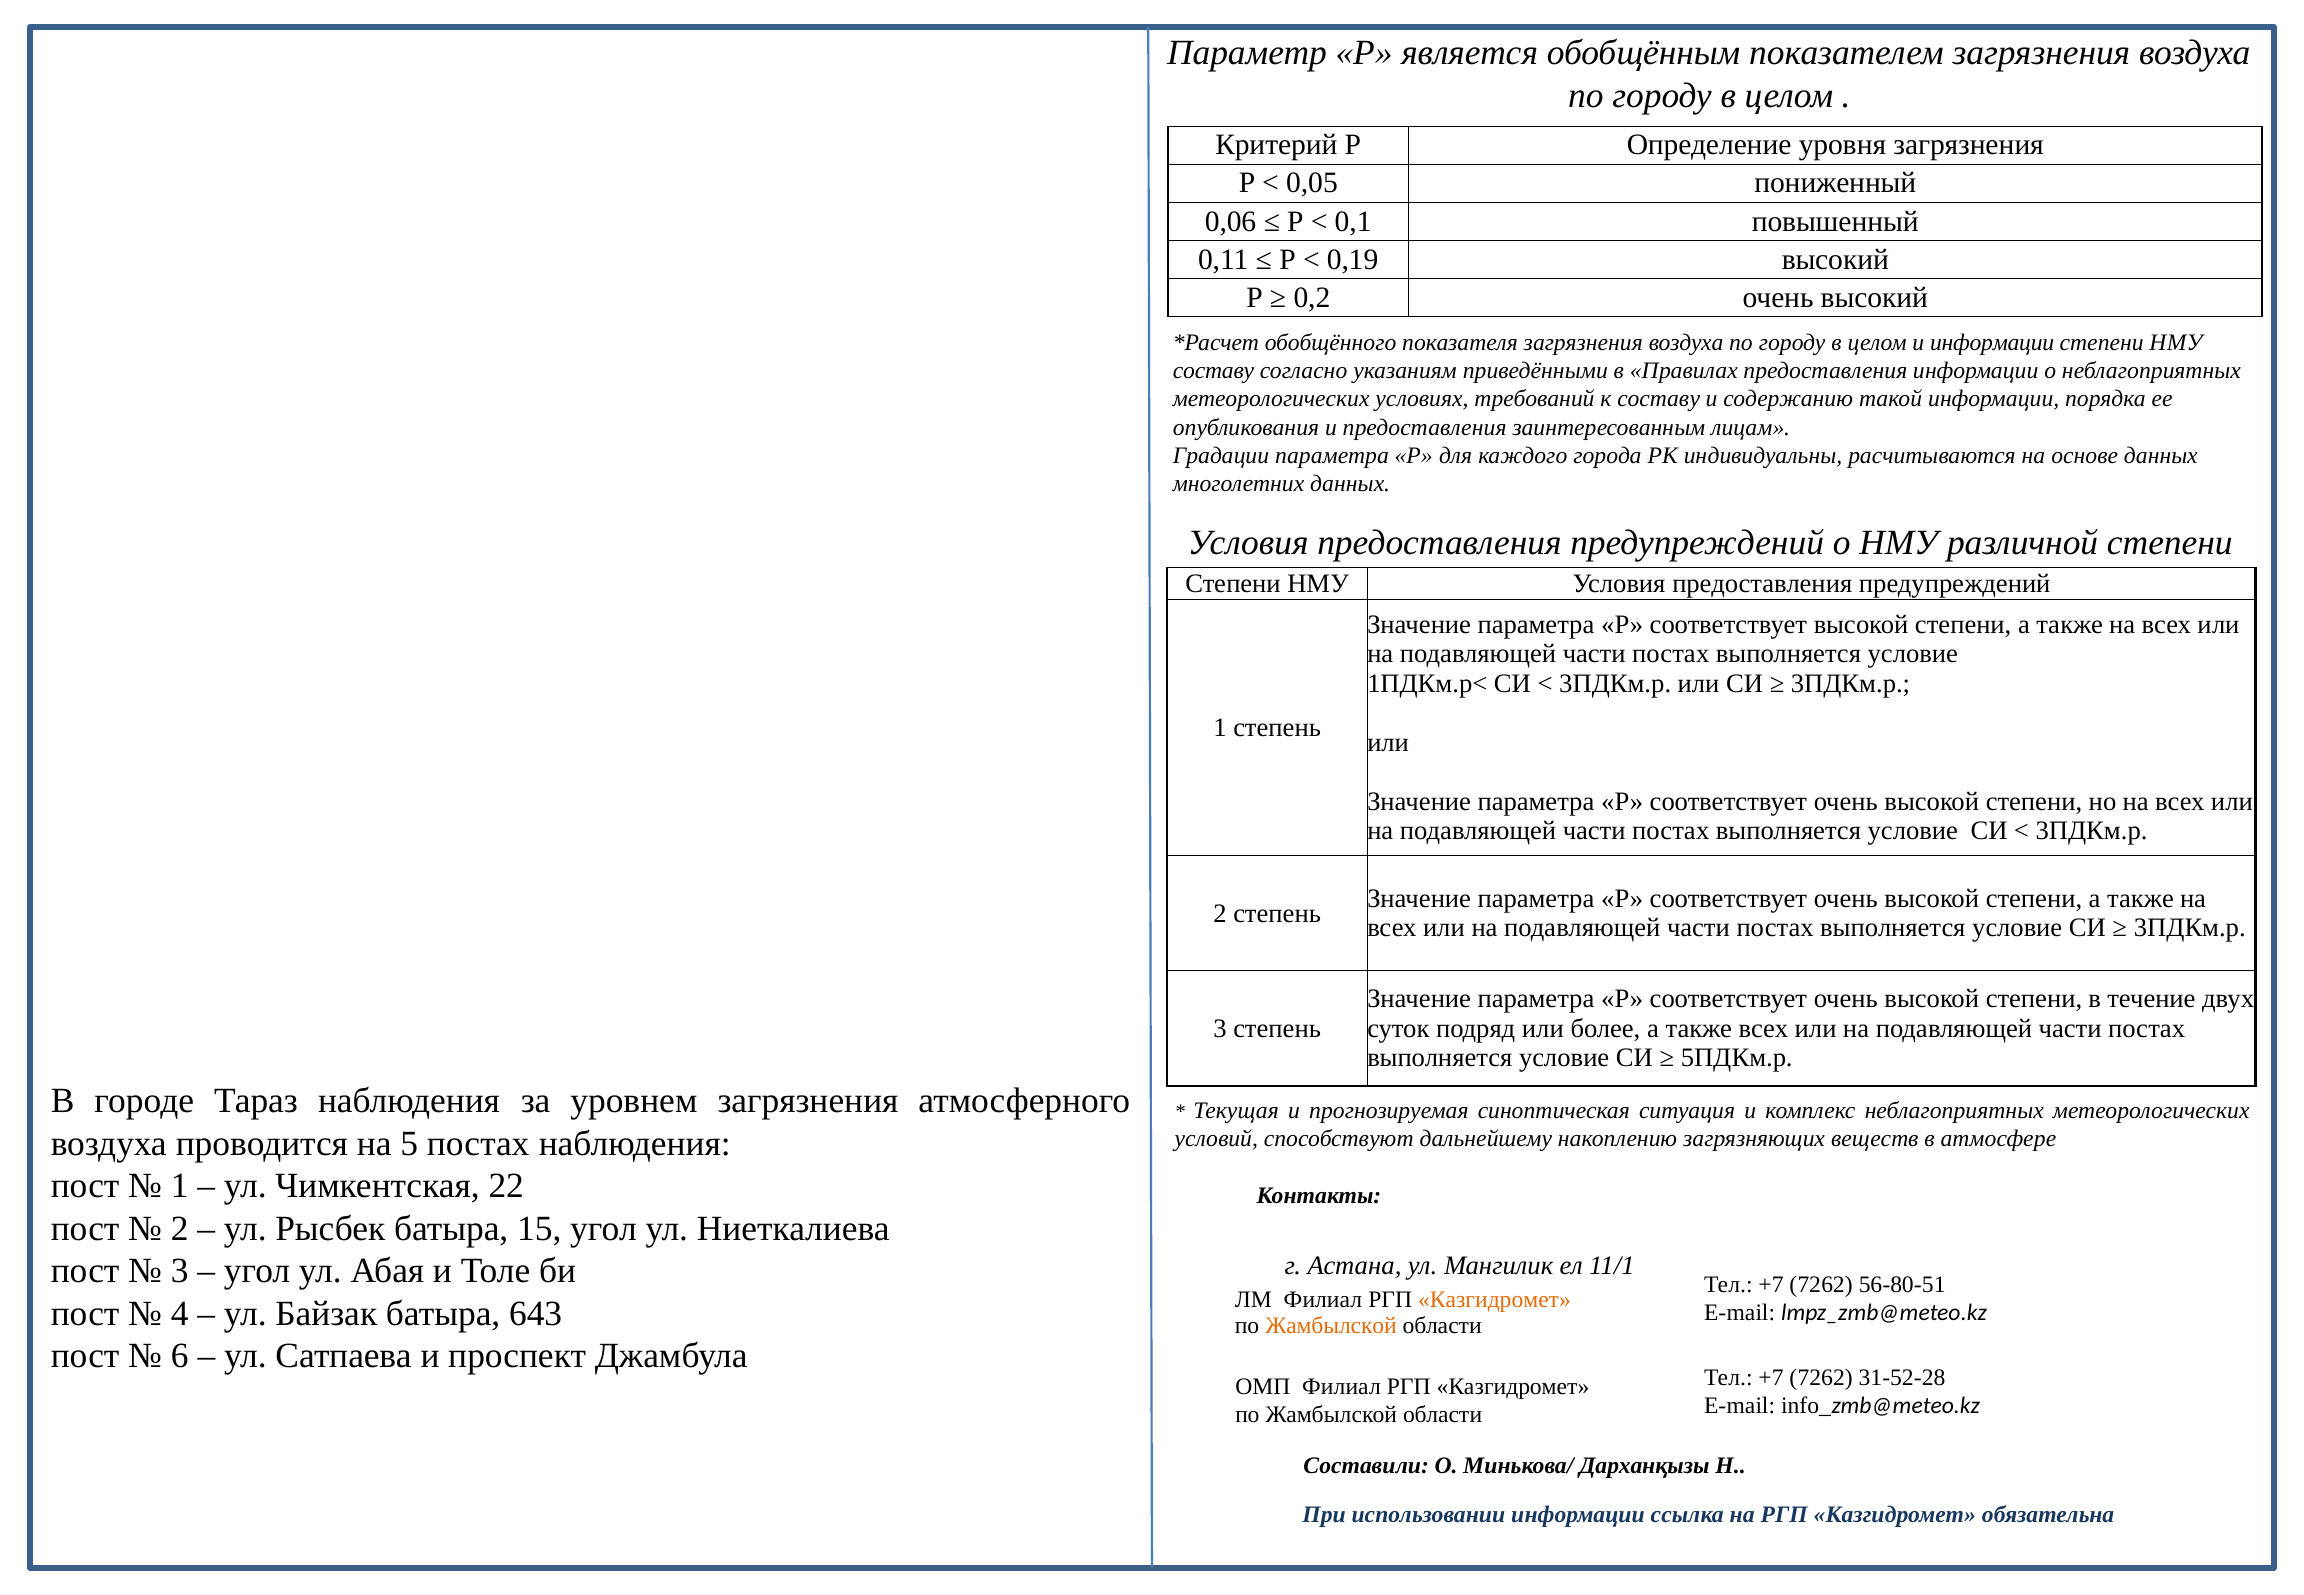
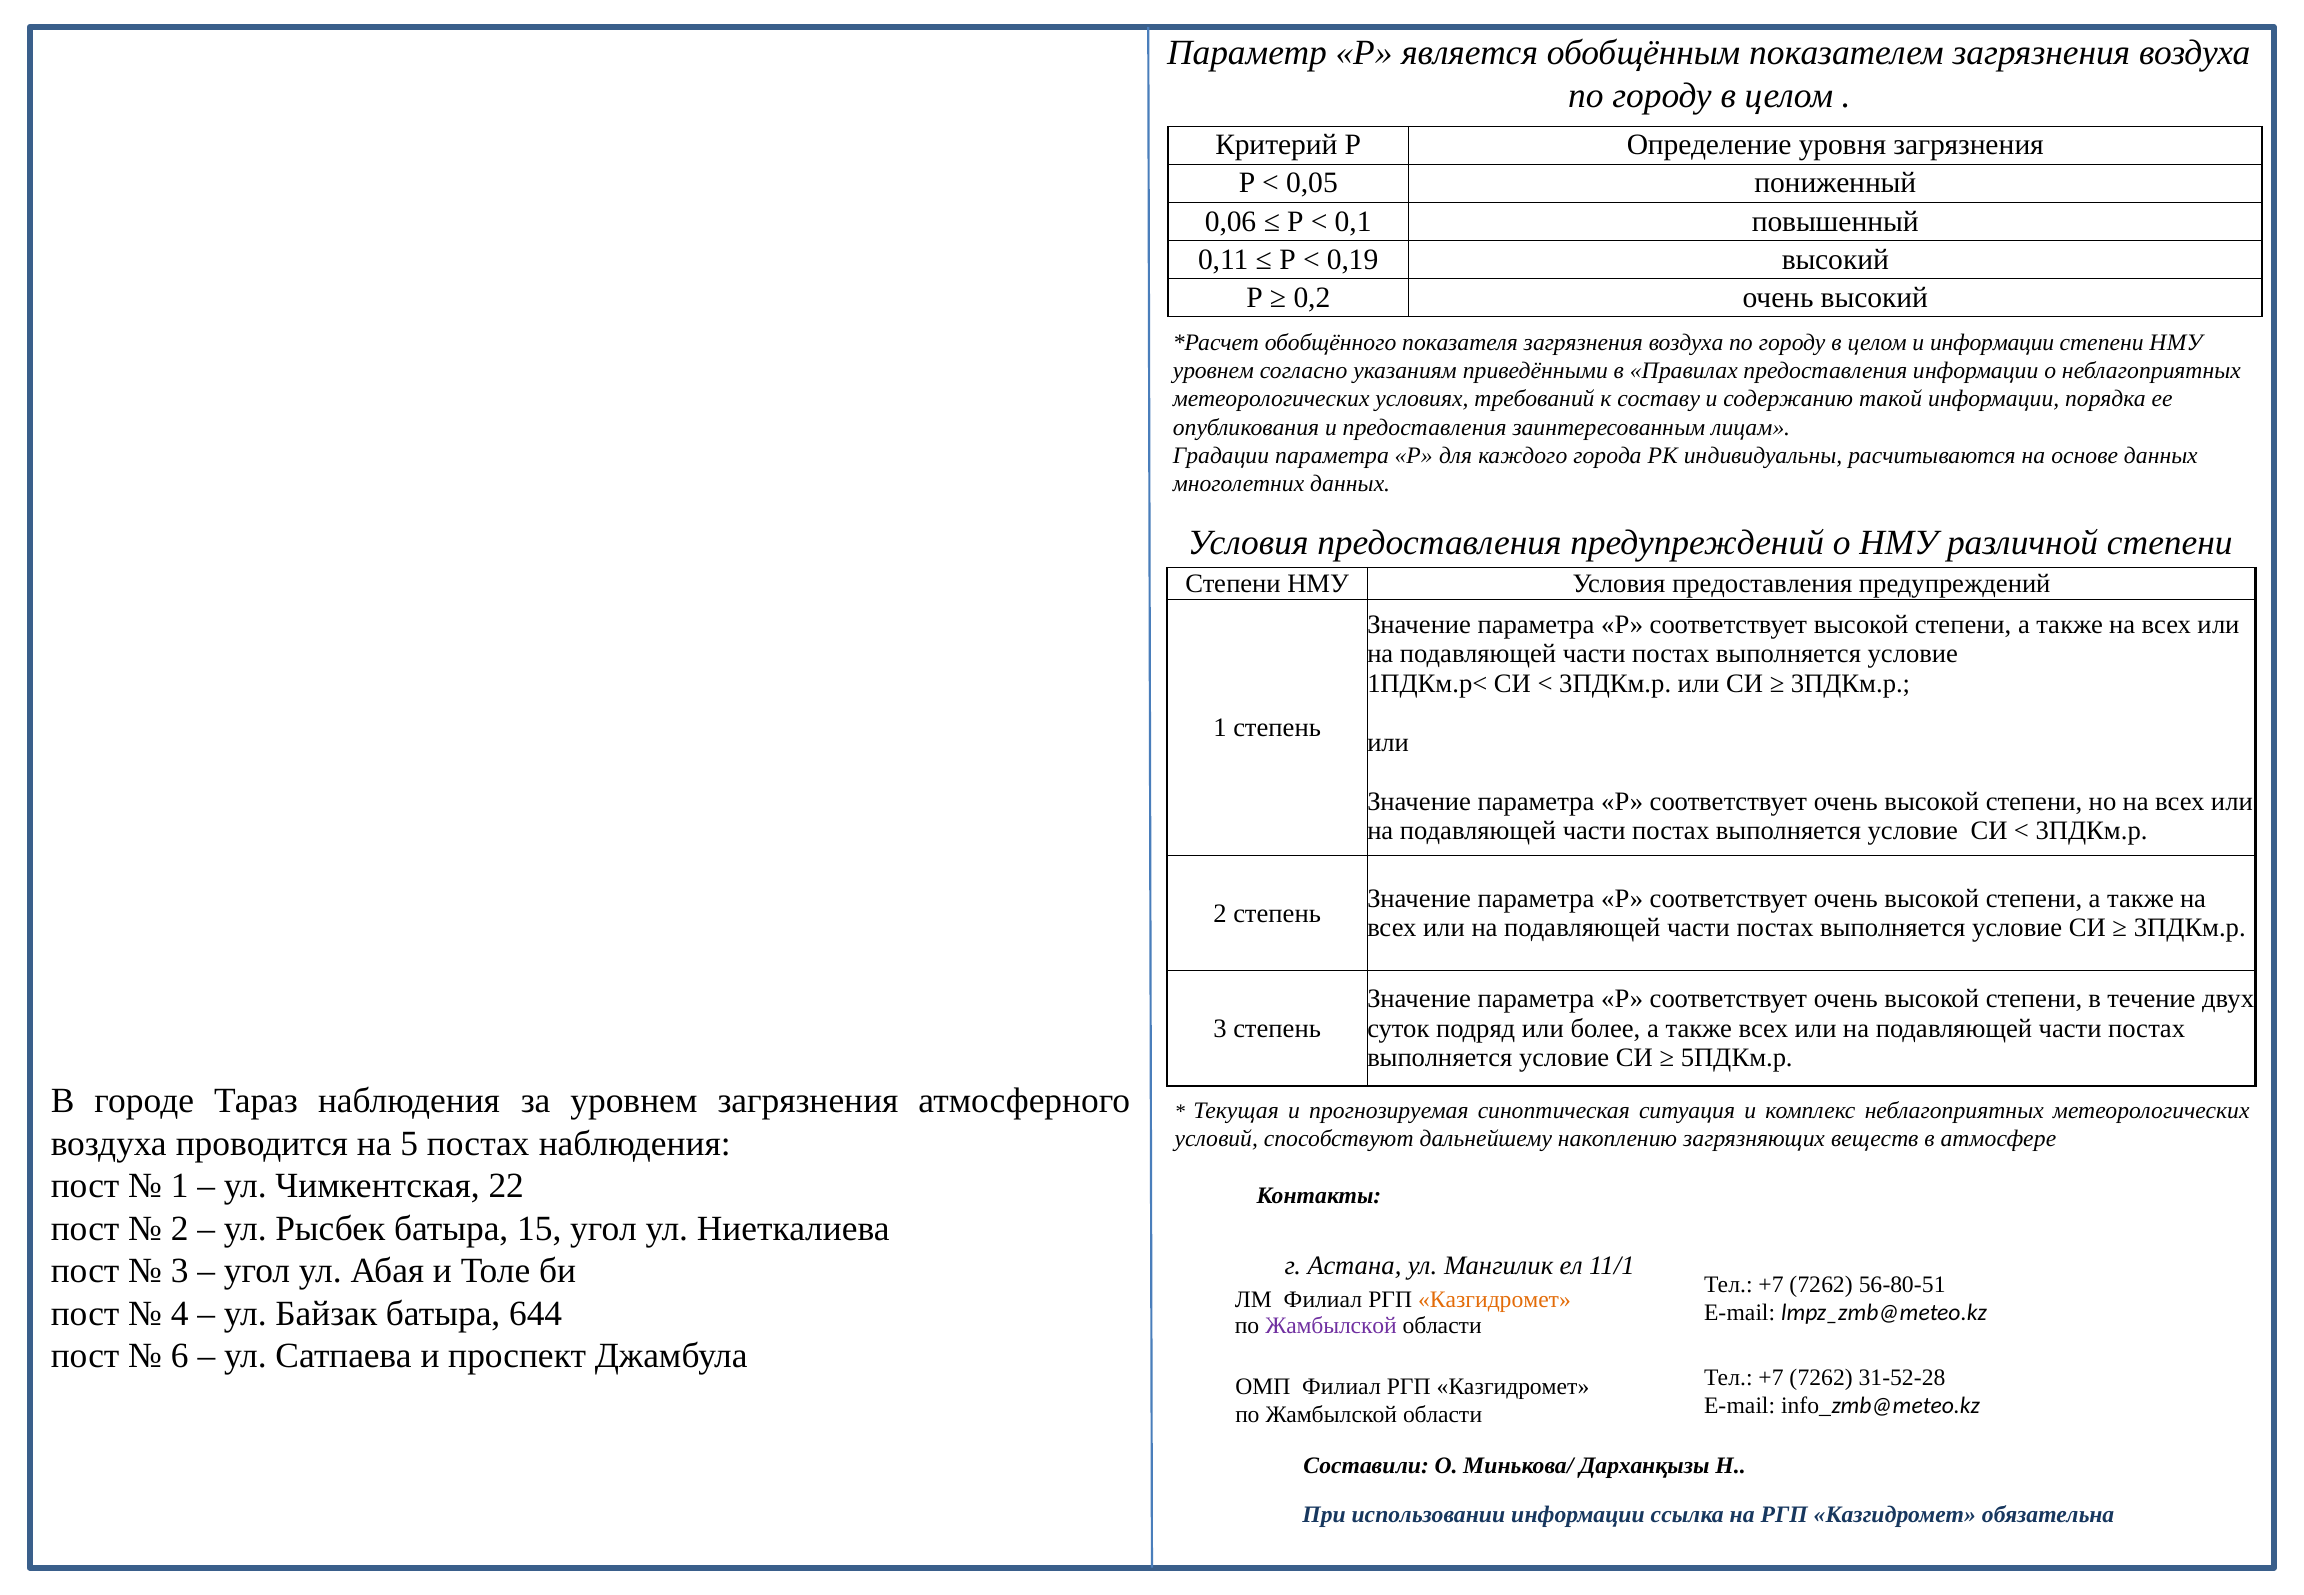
составу: составу -> уровнем (1213, 371)
643: 643 -> 644 (536, 1314)
Жамбылской colour: orange -> purple (1331, 1326)
